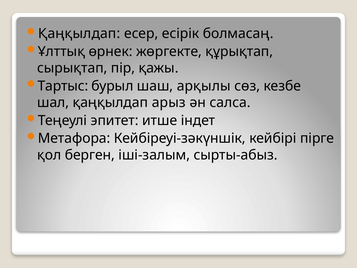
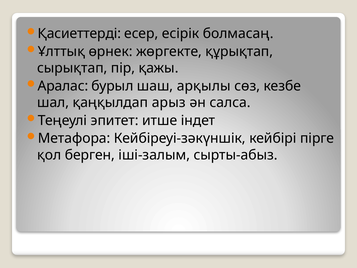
Қаңқылдап: Қаңқылдап -> Қасиеттерді (79, 34)
Тартыс: Тартыс -> Аралас (63, 86)
